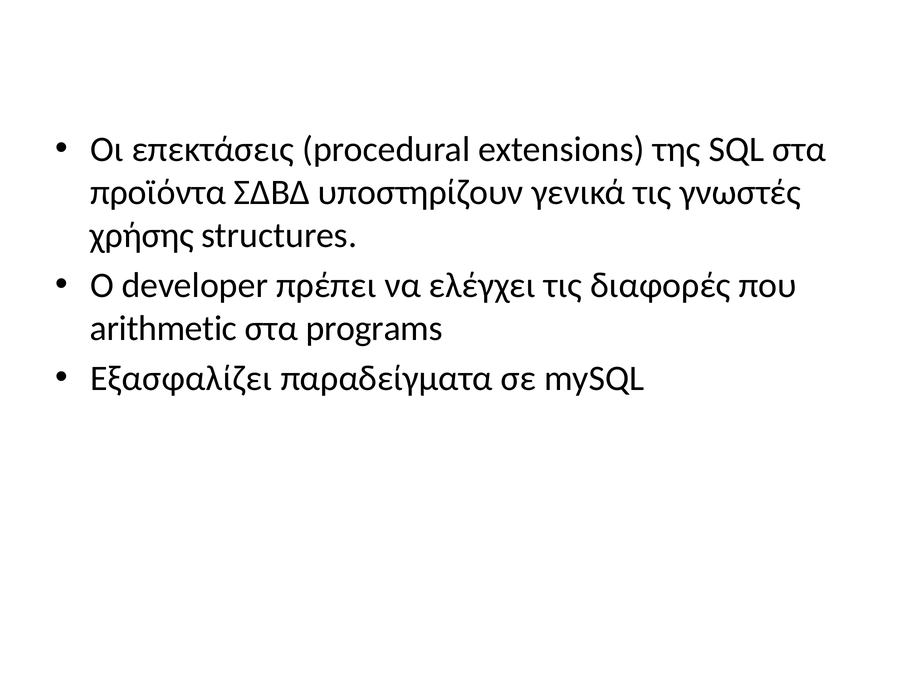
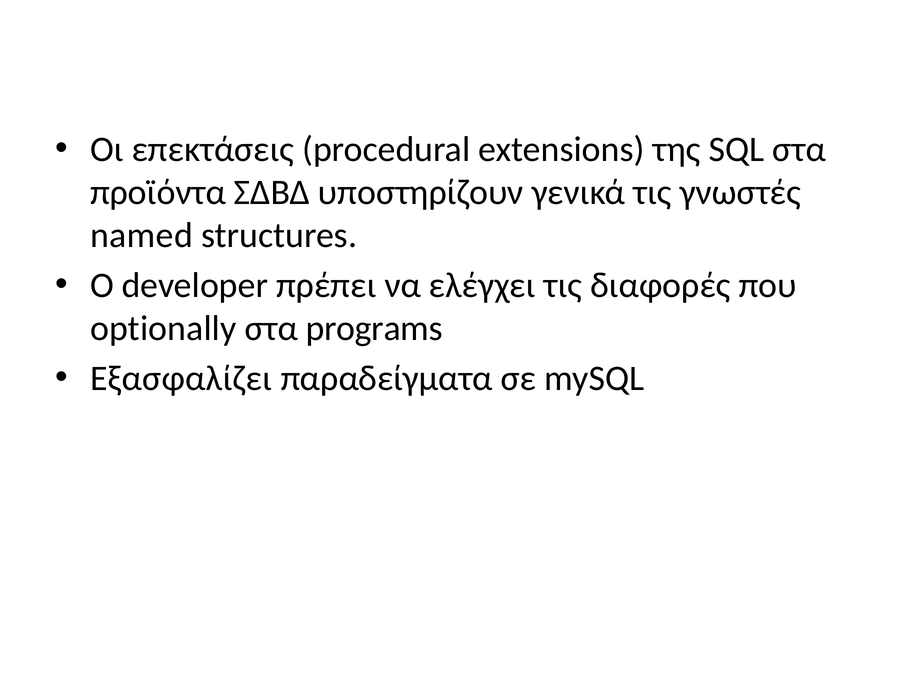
χρήσης: χρήσης -> named (141, 235)
arithmetic: arithmetic -> optionally (163, 329)
